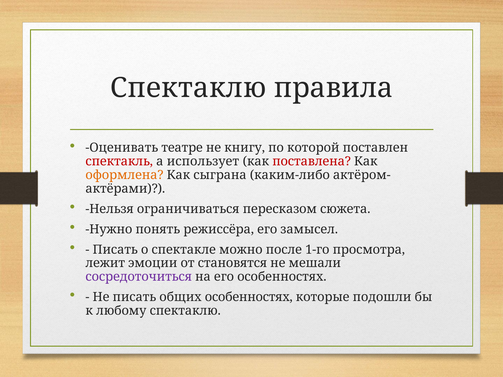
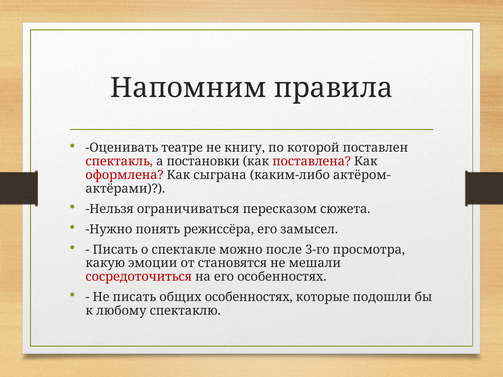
Спектаклю: Спектаклю -> Напомним (188, 88)
использует: использует -> постановки (203, 162)
оформлена colour: orange -> red (124, 175)
1-го: 1-го -> 3-го (317, 250)
лежит: лежит -> какую (105, 263)
сосредоточиться colour: purple -> red (139, 277)
